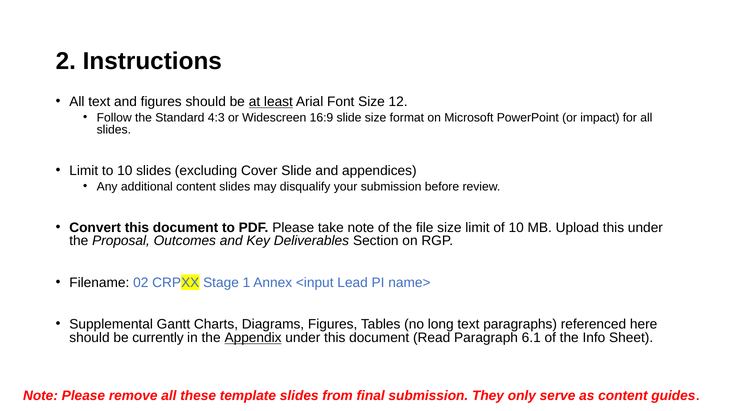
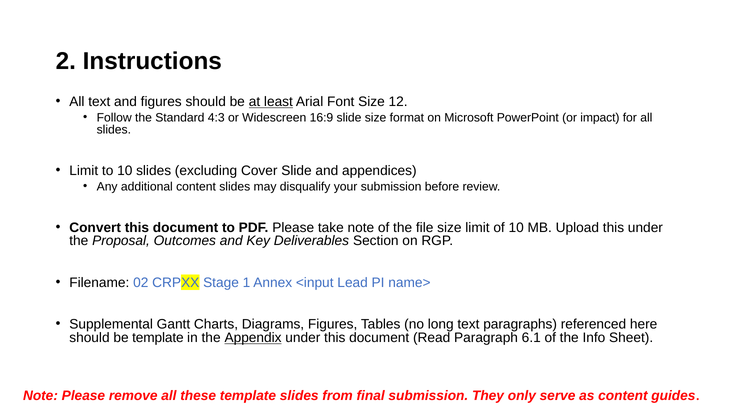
be currently: currently -> template (158, 337)
